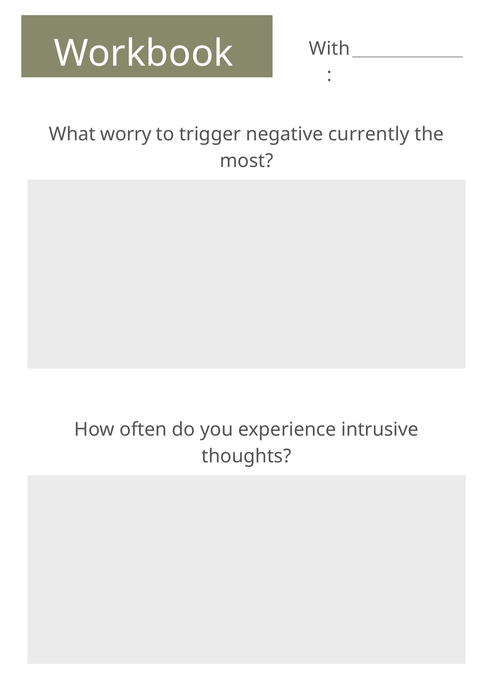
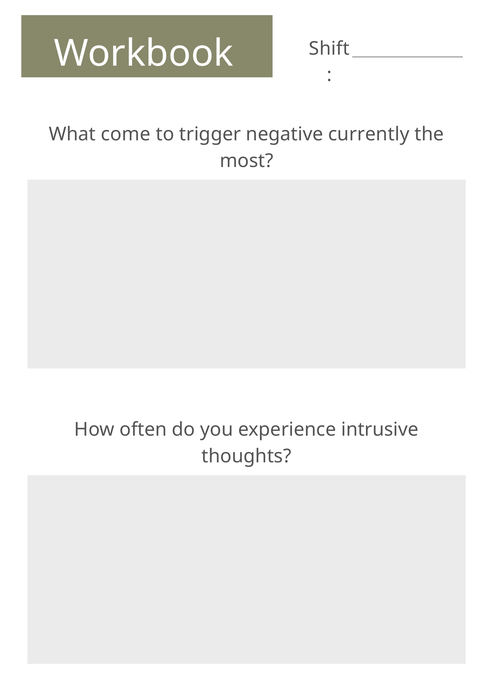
With: With -> Shift (329, 48)
worry: worry -> come (126, 134)
